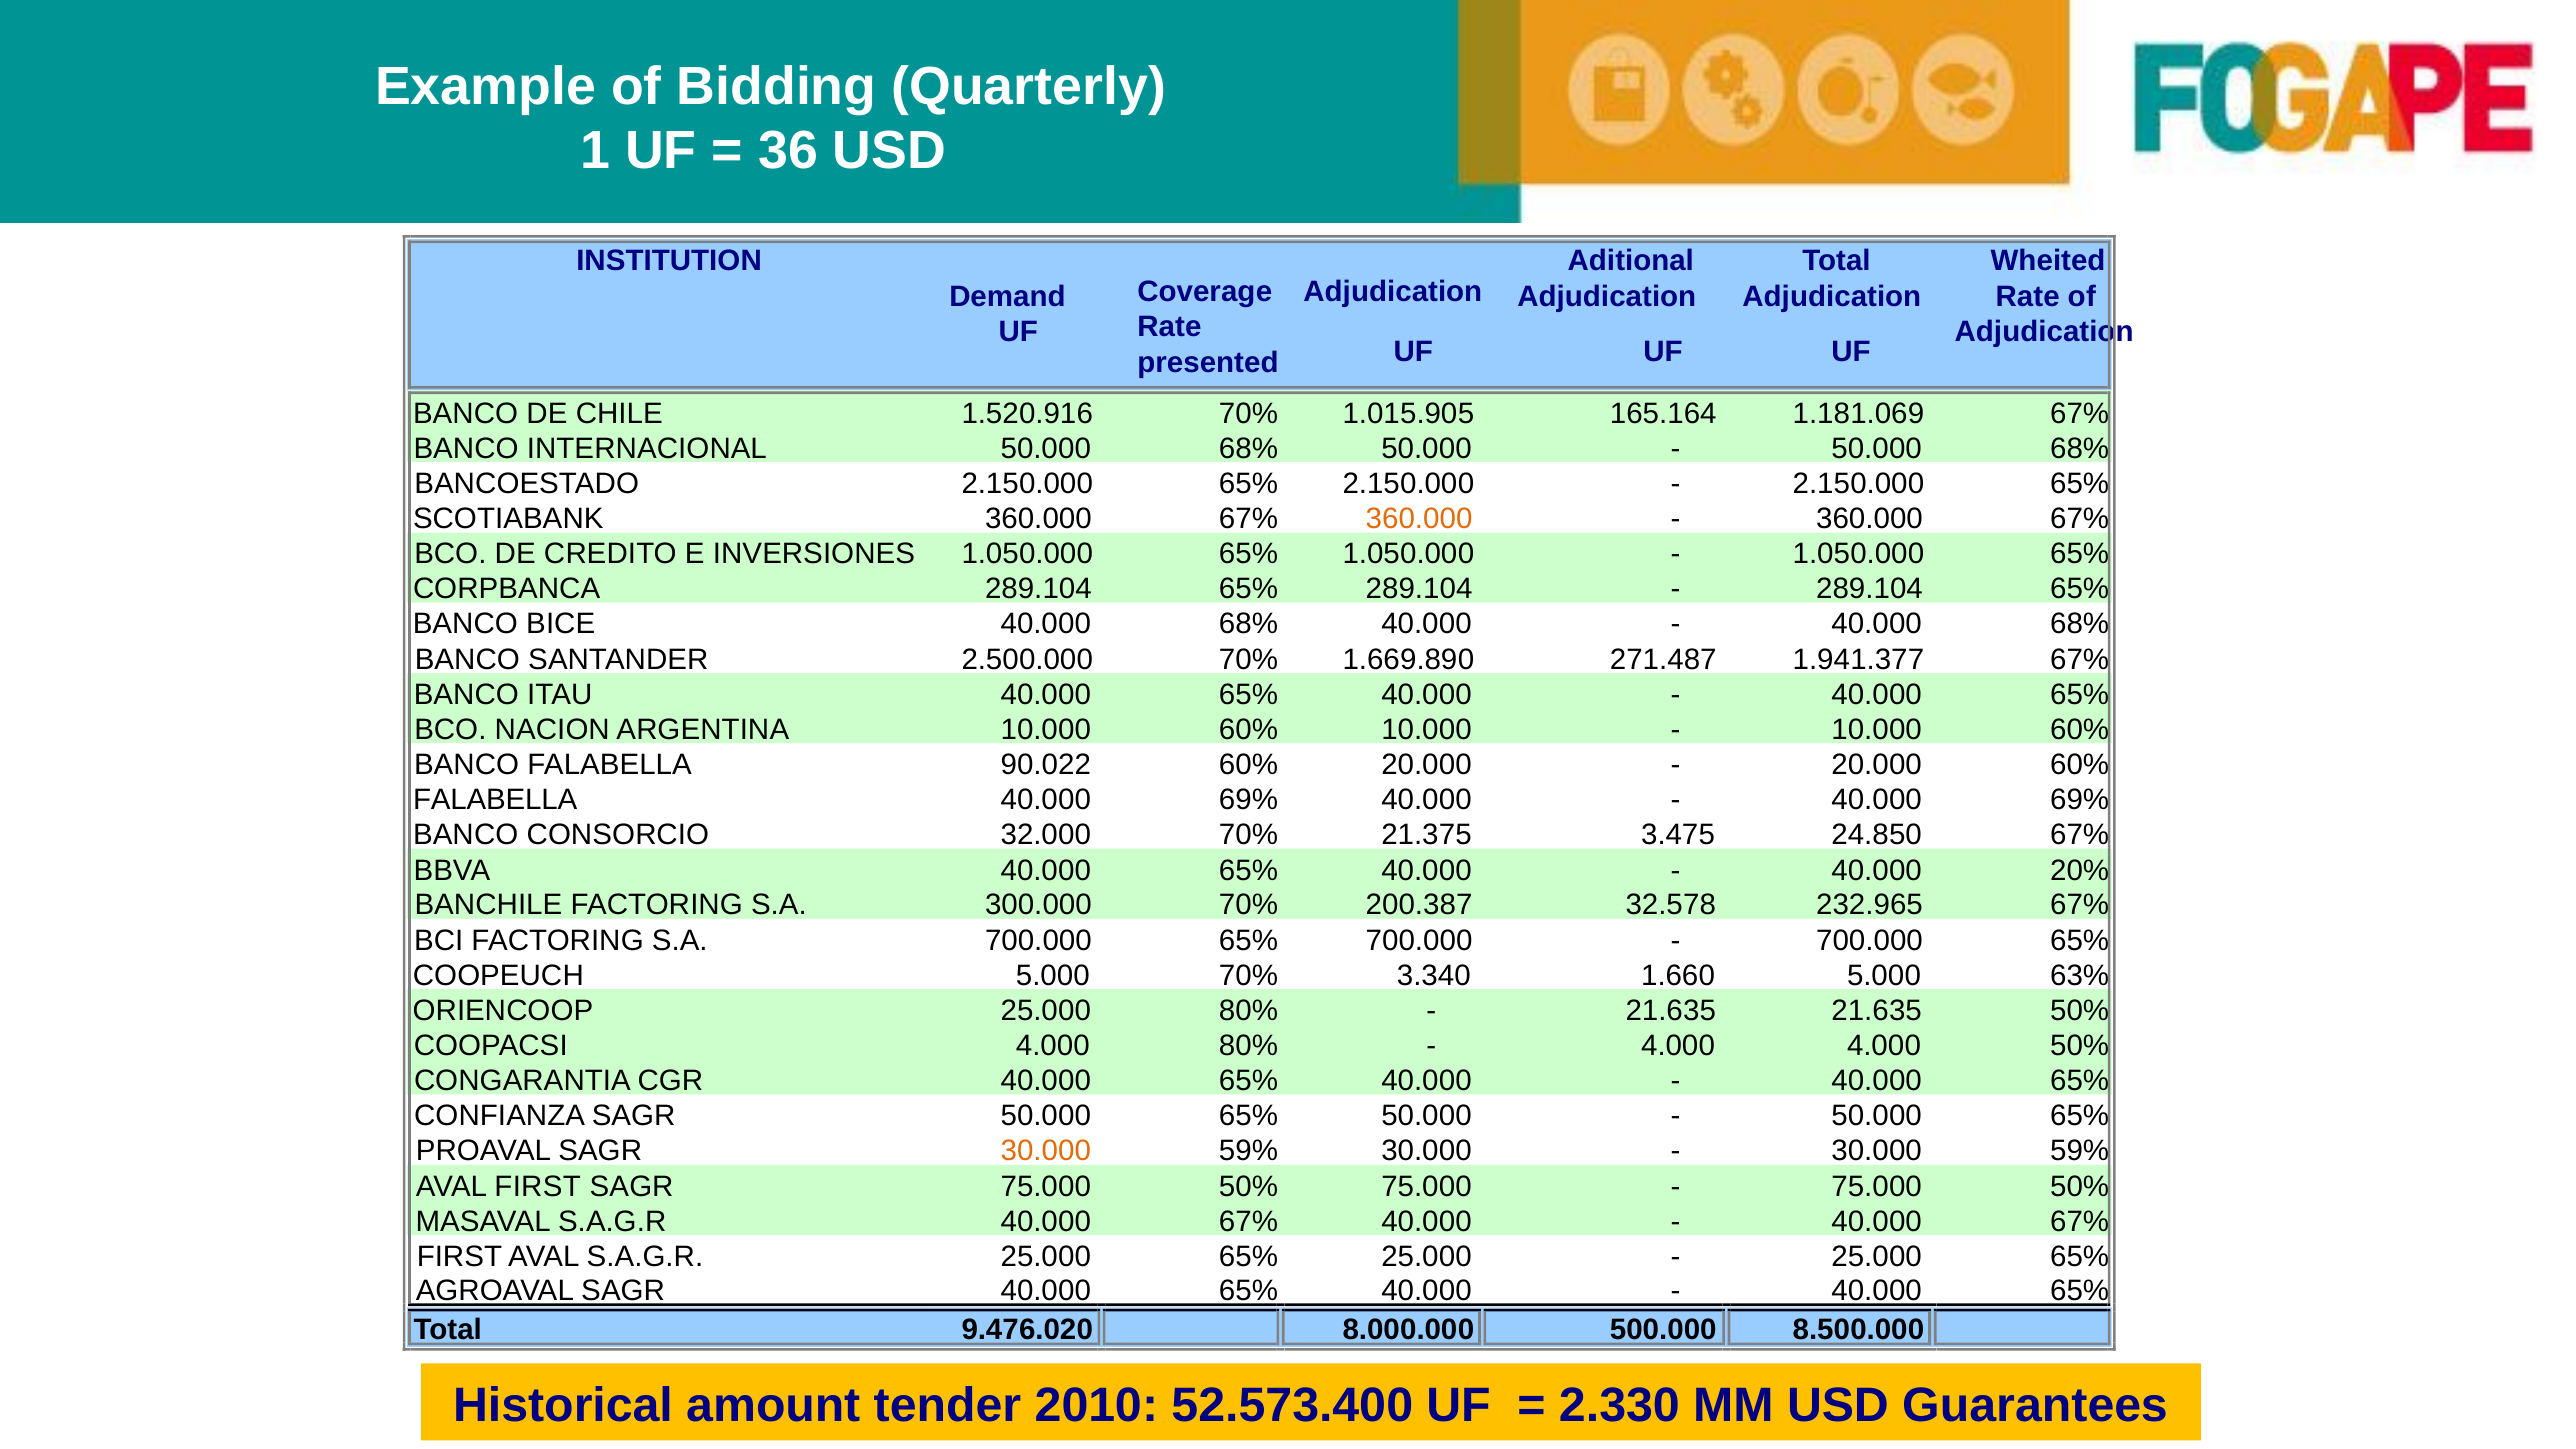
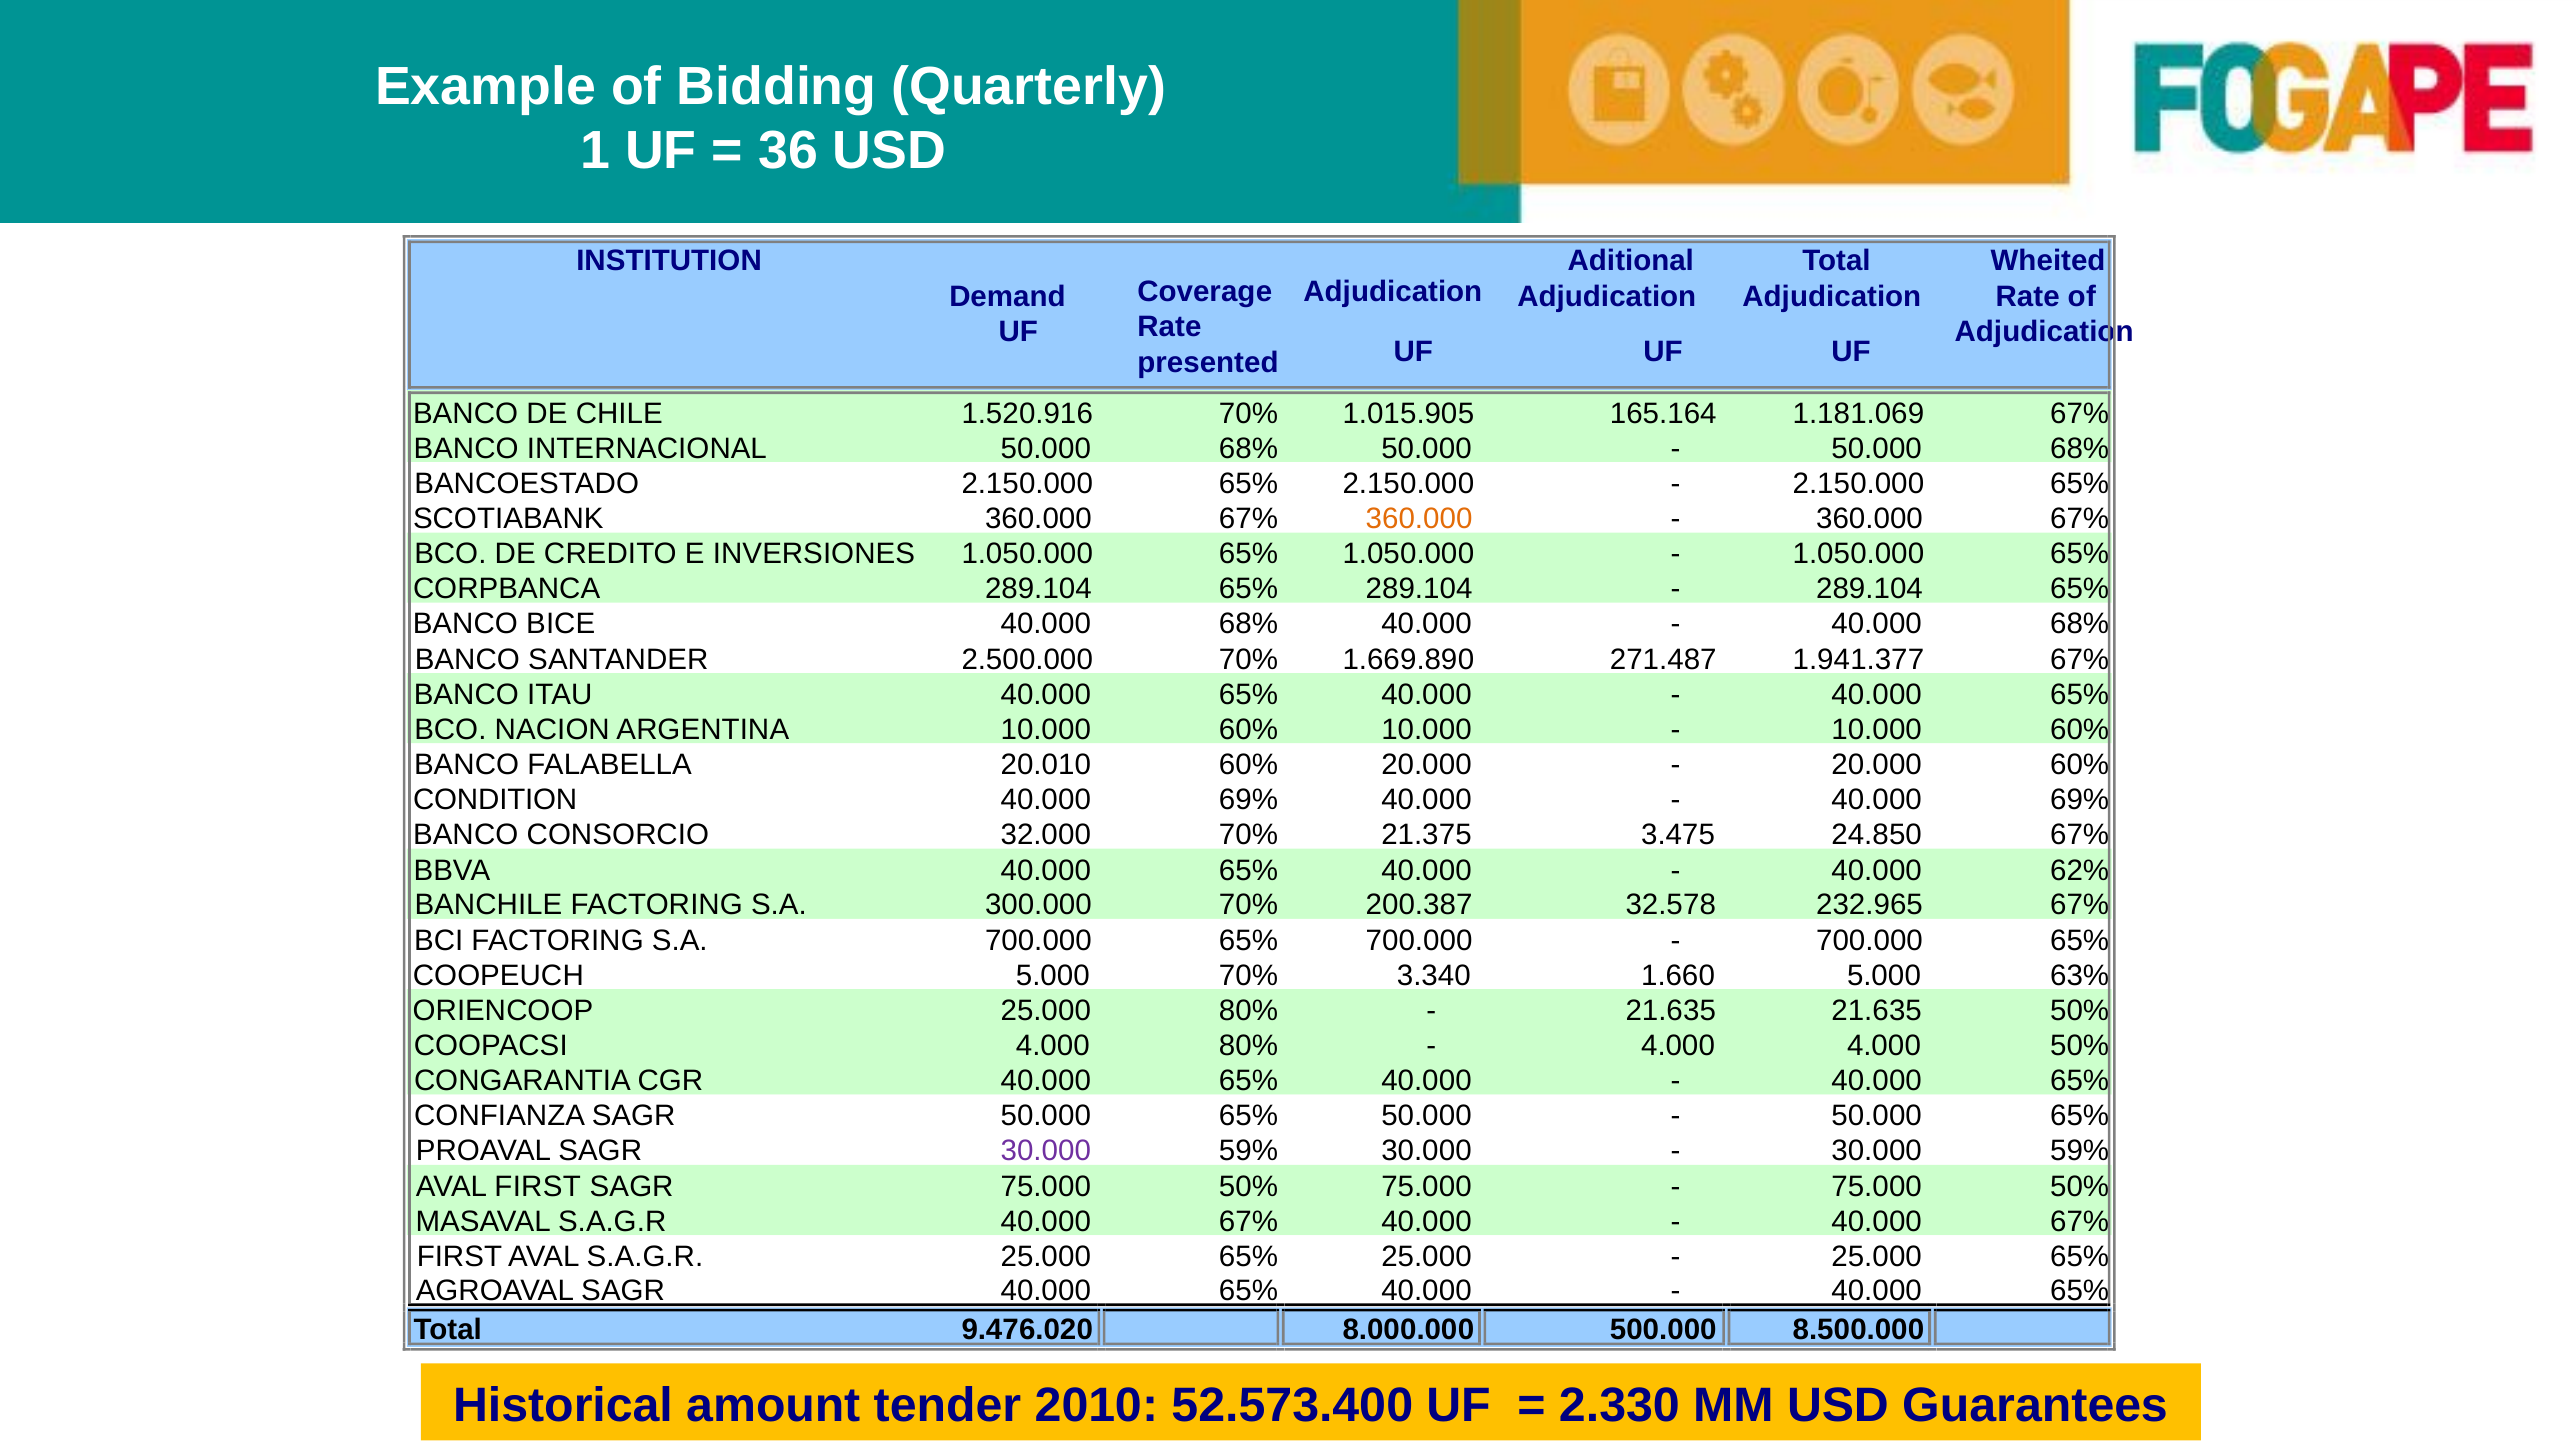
90.022: 90.022 -> 20.010 (1046, 765)
FALABELLA: FALABELLA -> CONDITION (495, 800)
20%: 20% -> 62% (2080, 870)
30.000 colour: orange -> purple (1046, 1151)
